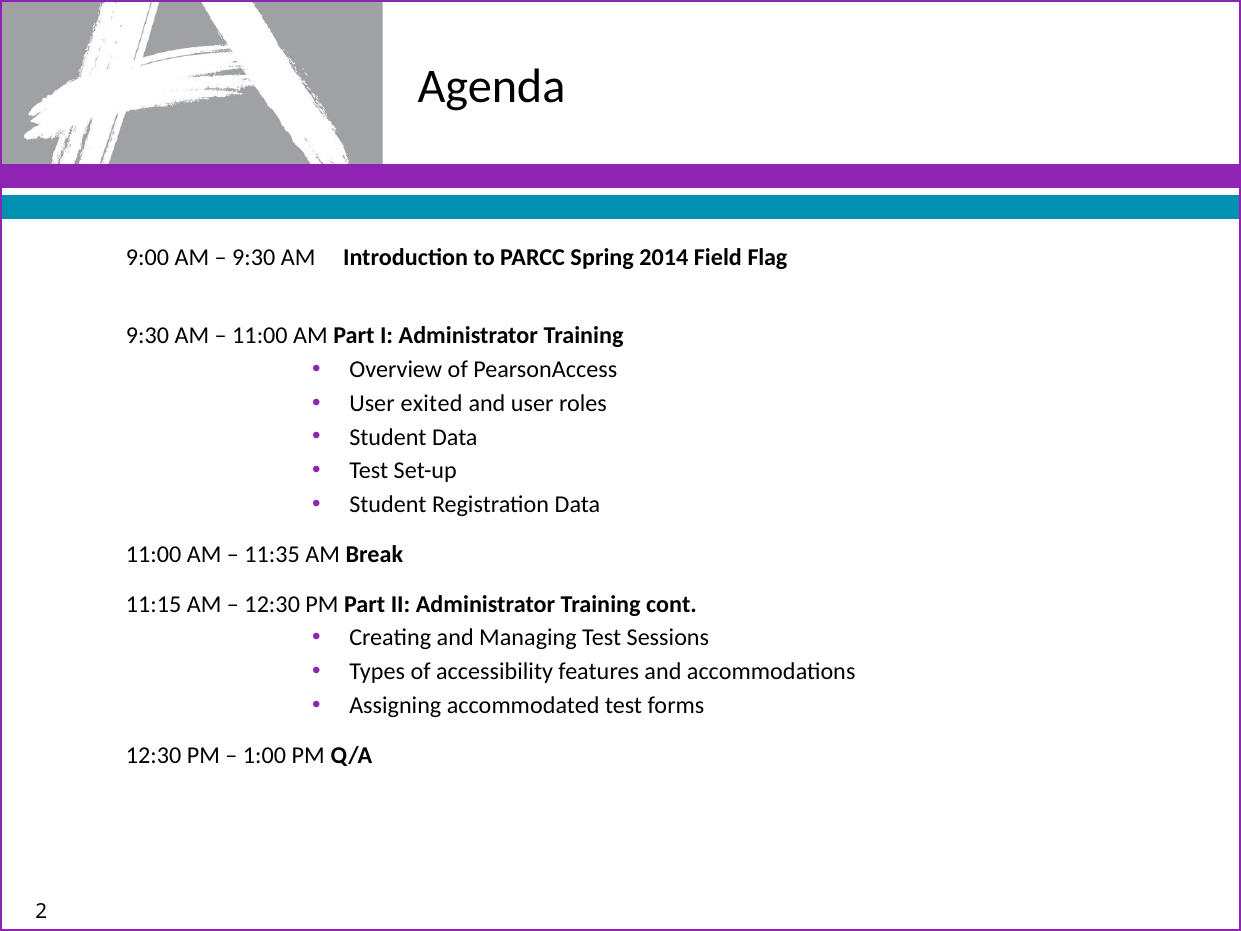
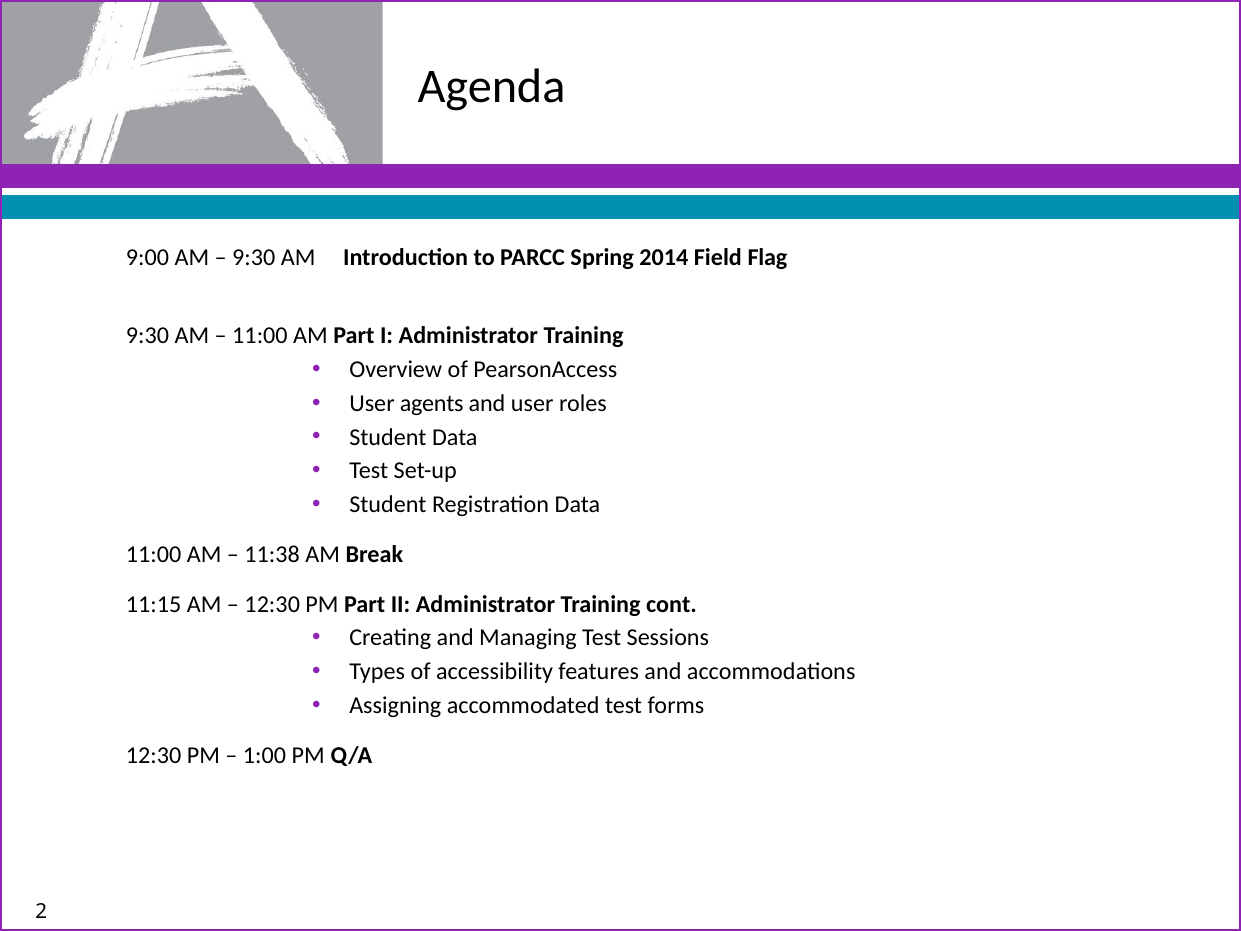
exited: exited -> agents (432, 403)
11:35: 11:35 -> 11:38 (272, 554)
